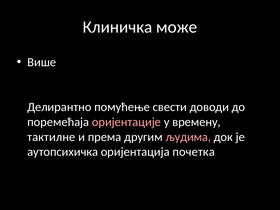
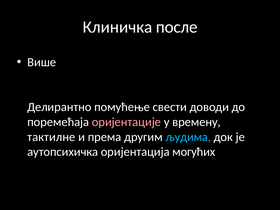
може: може -> после (177, 27)
људима colour: pink -> light blue (188, 137)
почетка: почетка -> могућих (194, 152)
